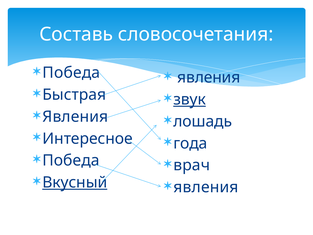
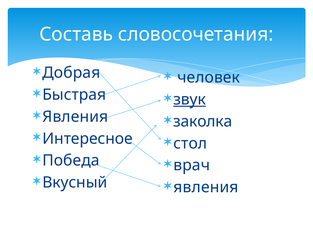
Победа: Победа -> Добрая (71, 73)
явления: явления -> человек (209, 77)
лошадь: лошадь -> заколка (203, 121)
года: года -> стол (190, 143)
Вкусный underline: present -> none (75, 182)
